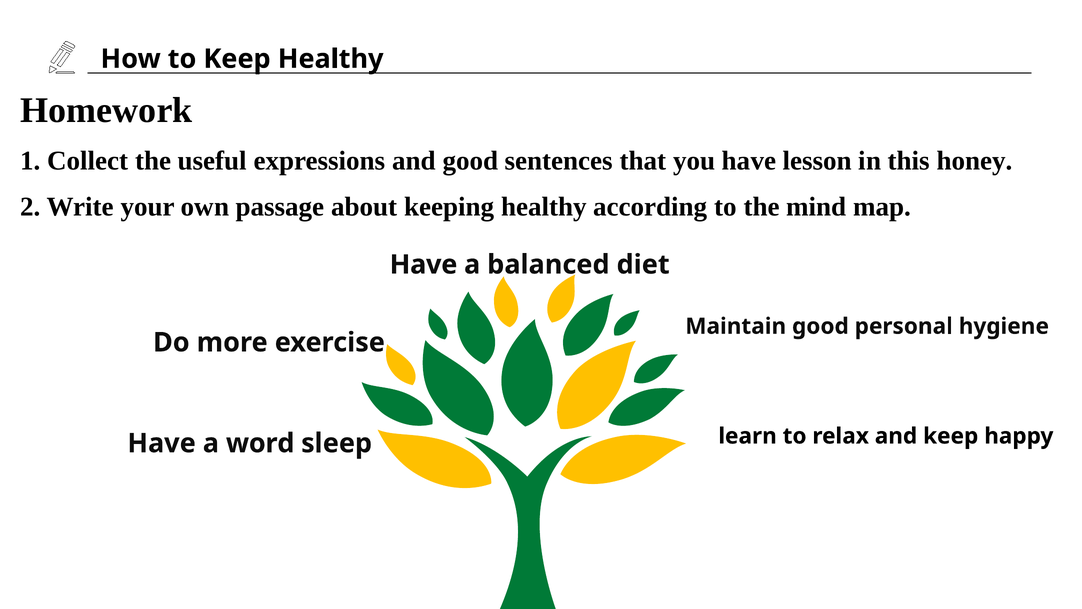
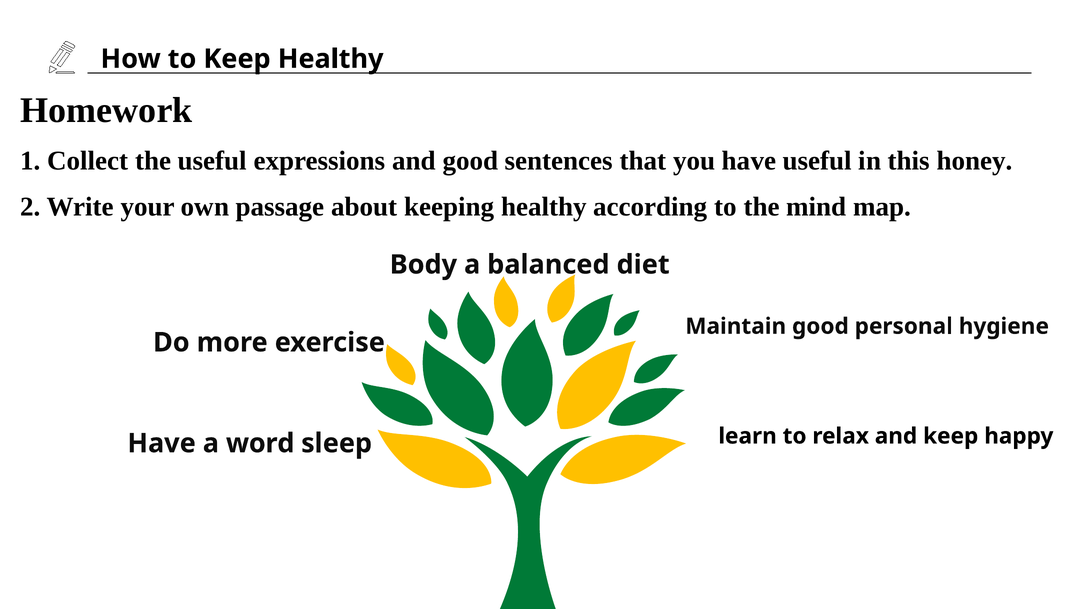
have lesson: lesson -> useful (817, 161)
Have: Have -> Body (423, 264)
